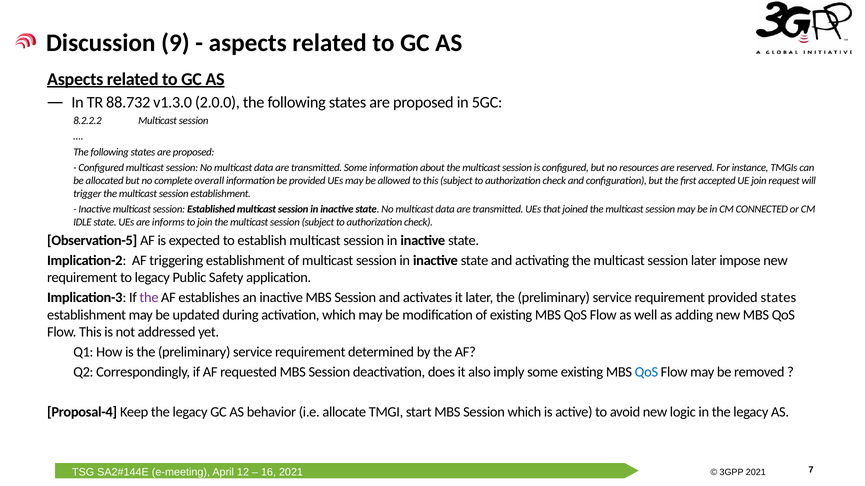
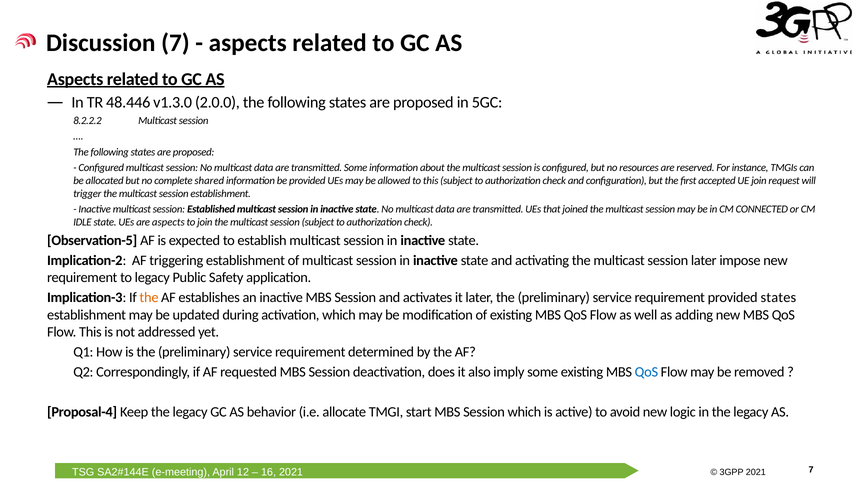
Discussion 9: 9 -> 7 (175, 43)
88.732: 88.732 -> 48.446 (128, 102)
overall: overall -> shared (209, 181)
are informs: informs -> aspects (168, 223)
the colour: purple -> orange (149, 298)
